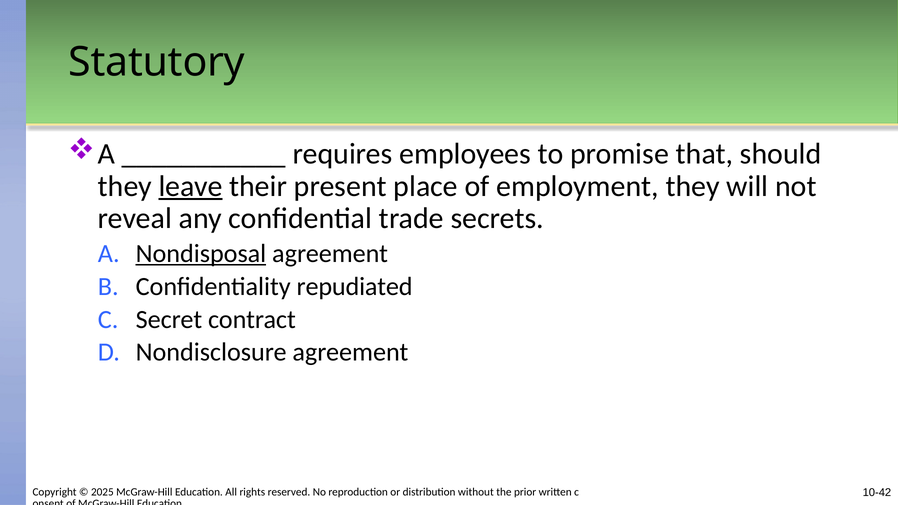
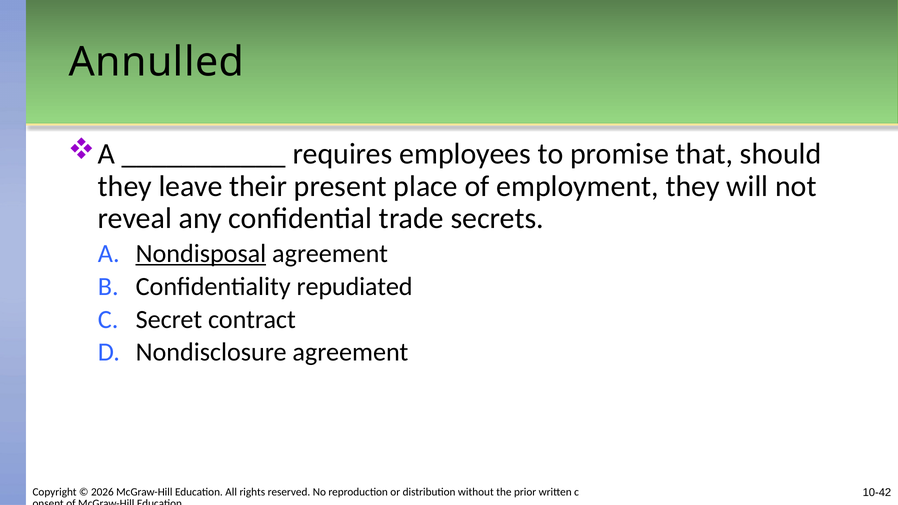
Statutory: Statutory -> Annulled (156, 62)
leave underline: present -> none (191, 186)
2025: 2025 -> 2026 (102, 492)
